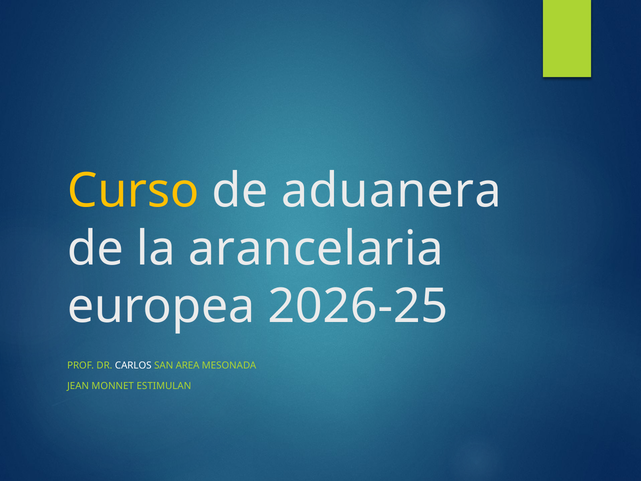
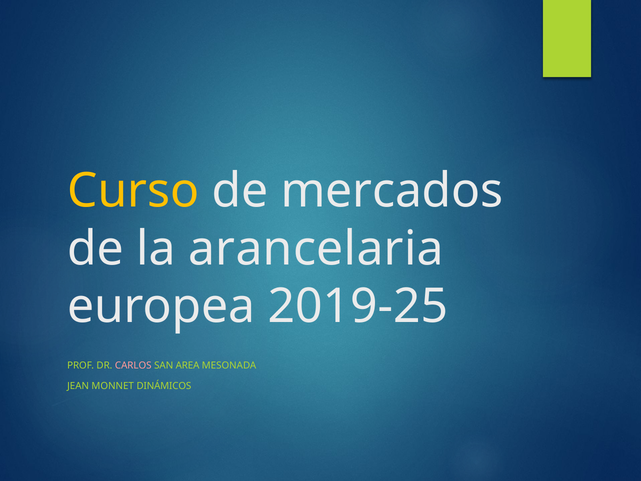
aduanera: aduanera -> mercados (392, 191)
2026-25: 2026-25 -> 2019-25 (358, 306)
CARLOS colour: white -> pink (133, 365)
ESTIMULAN: ESTIMULAN -> DINÁMICOS (164, 386)
